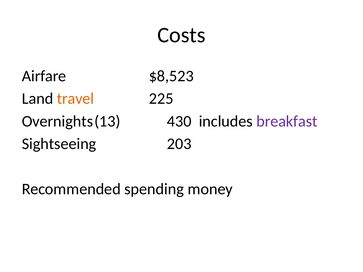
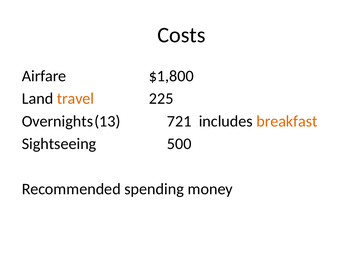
$8,523: $8,523 -> $1,800 (171, 76)
430: 430 -> 721 (179, 121)
breakfast colour: purple -> orange (287, 121)
203: 203 -> 500 (179, 144)
